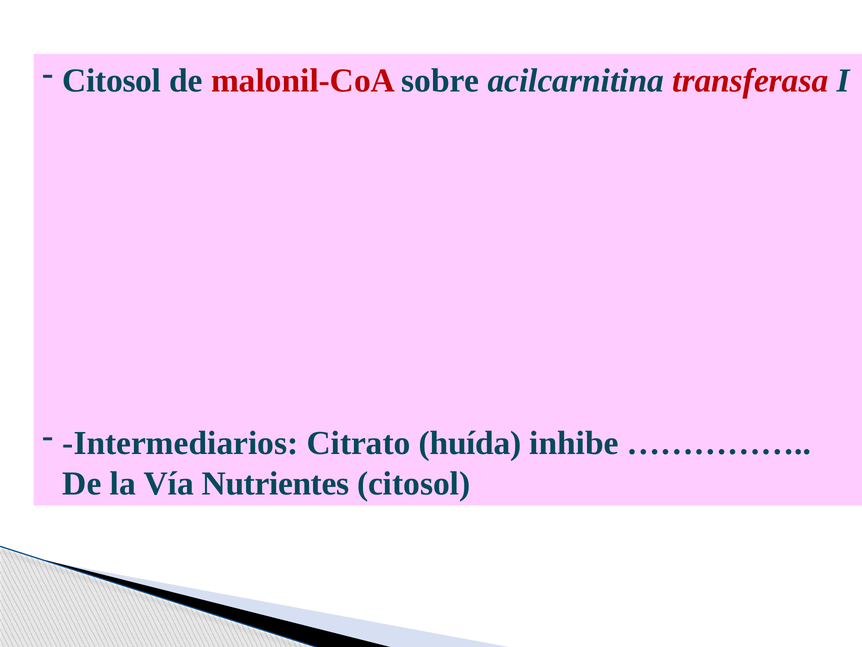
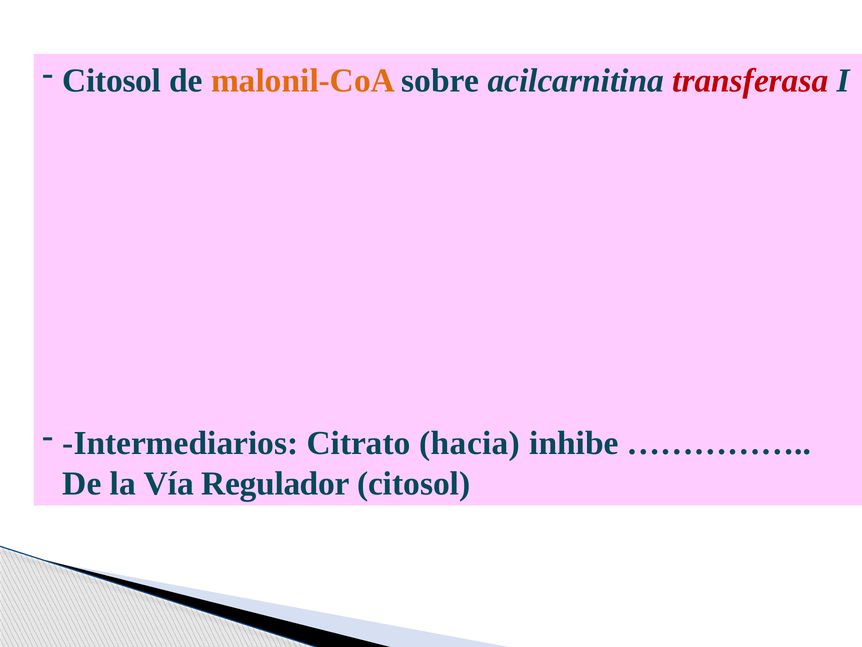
malonil-CoA colour: red -> orange (303, 81)
huída: huída -> hacia (470, 443)
Nutrientes: Nutrientes -> Regulador (276, 483)
